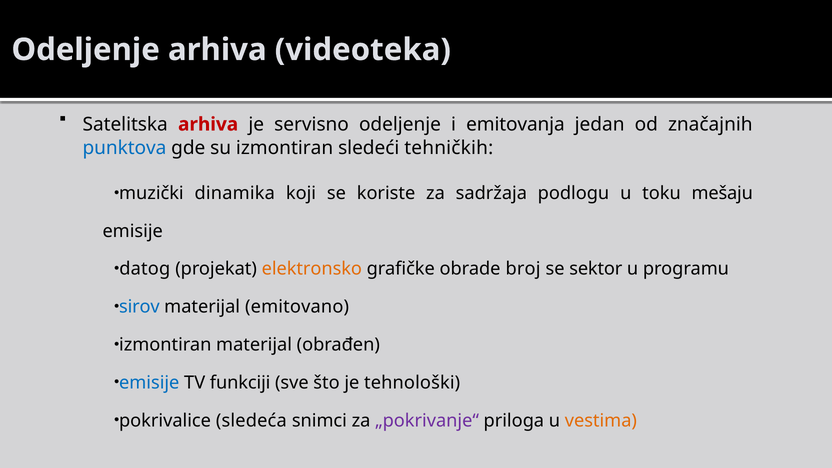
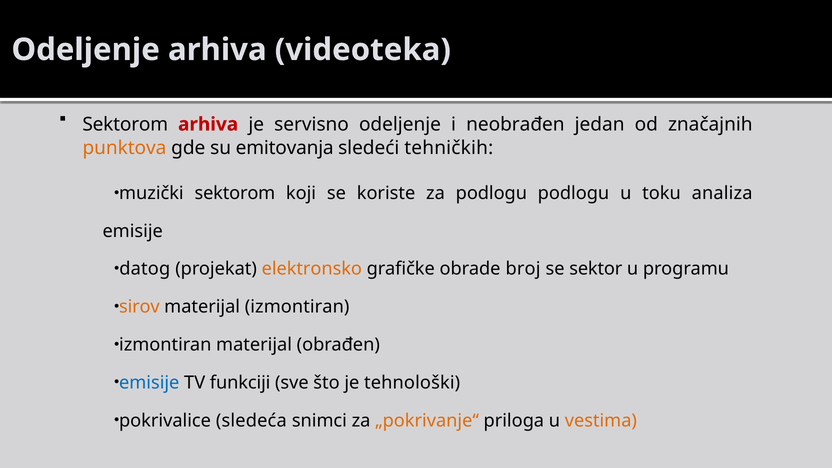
Satelitska: Satelitska -> Sektorom (125, 124)
emitovanja: emitovanja -> neobrađen (515, 124)
punktova colour: blue -> orange (124, 148)
su izmontiran: izmontiran -> emitovanja (285, 148)
muzički dinamika: dinamika -> sektorom (235, 193)
za sadržaja: sadržaja -> podlogu (491, 193)
mešaju: mešaju -> analiza (722, 193)
sirov colour: blue -> orange (139, 307)
materijal emitovano: emitovano -> izmontiran (297, 307)
„pokrivanje“ colour: purple -> orange (427, 420)
